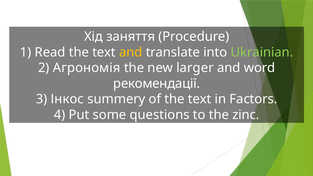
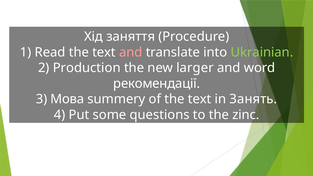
and colour: yellow -> pink (131, 52)
Агрономія: Агрономія -> Production (87, 68)
Інкос: Інкос -> Мова (67, 99)
Factors: Factors -> Занять (253, 99)
